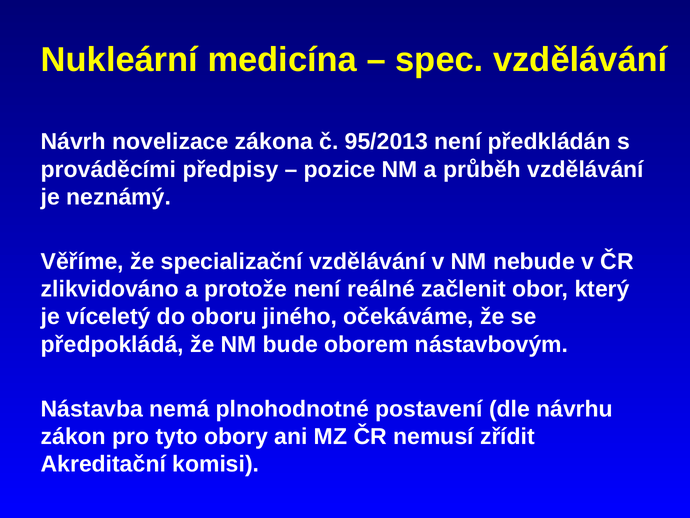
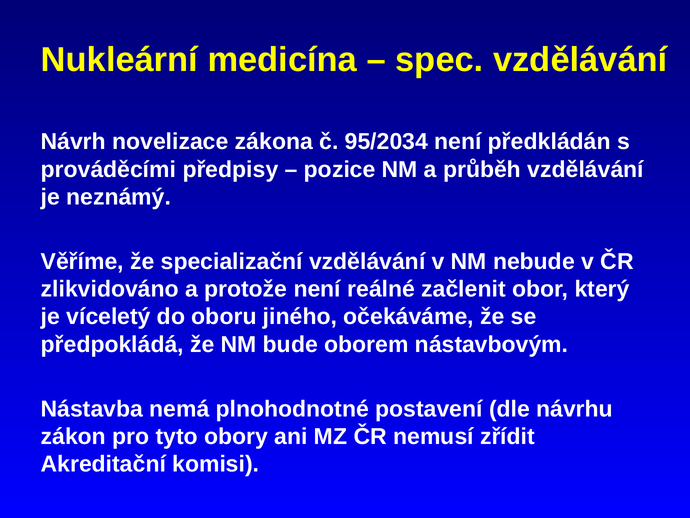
95/2013: 95/2013 -> 95/2034 (386, 142)
